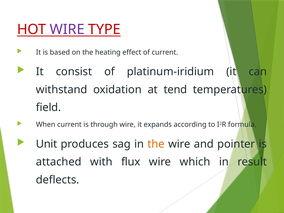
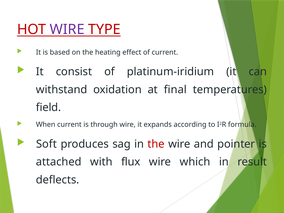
tend: tend -> final (175, 90)
Unit: Unit -> Soft (46, 144)
the colour: orange -> red (156, 144)
